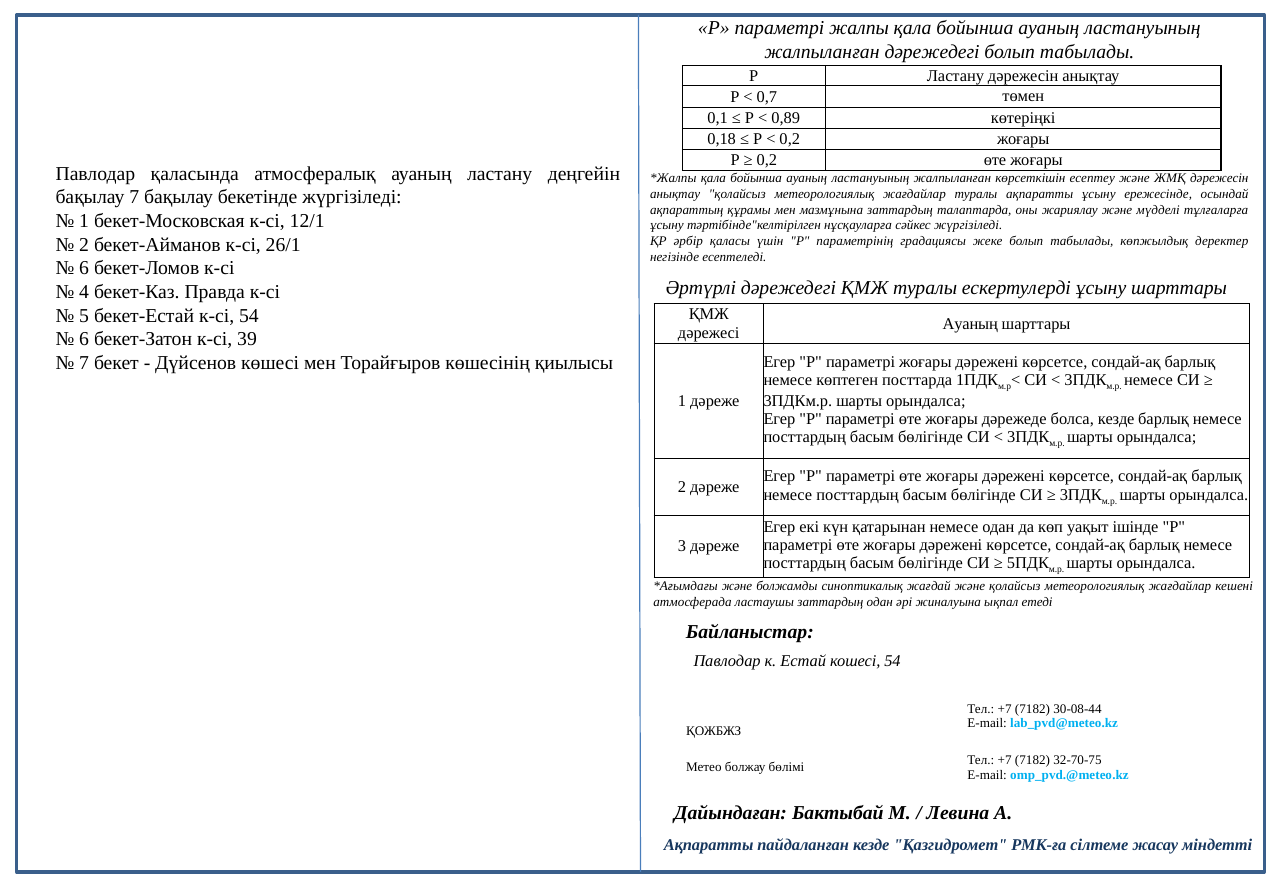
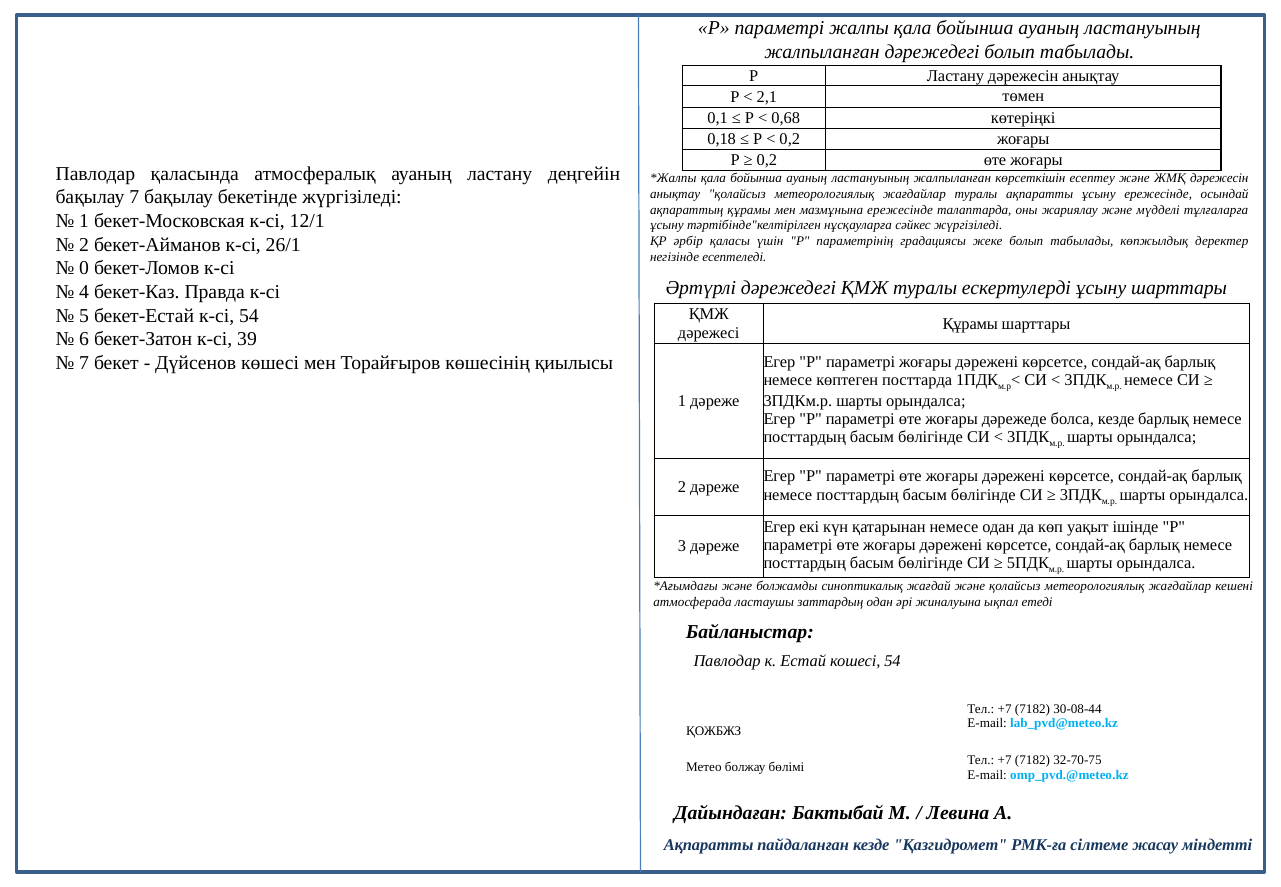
0,7: 0,7 -> 2,1 (767, 97)
0,89: 0,89 -> 0,68 (786, 118)
мазмұнына заттардың: заттардың -> ережесінде (900, 210)
6: 6 -> 0 (84, 268)
Ауаның: Ауаның -> Құрамы (970, 324)
